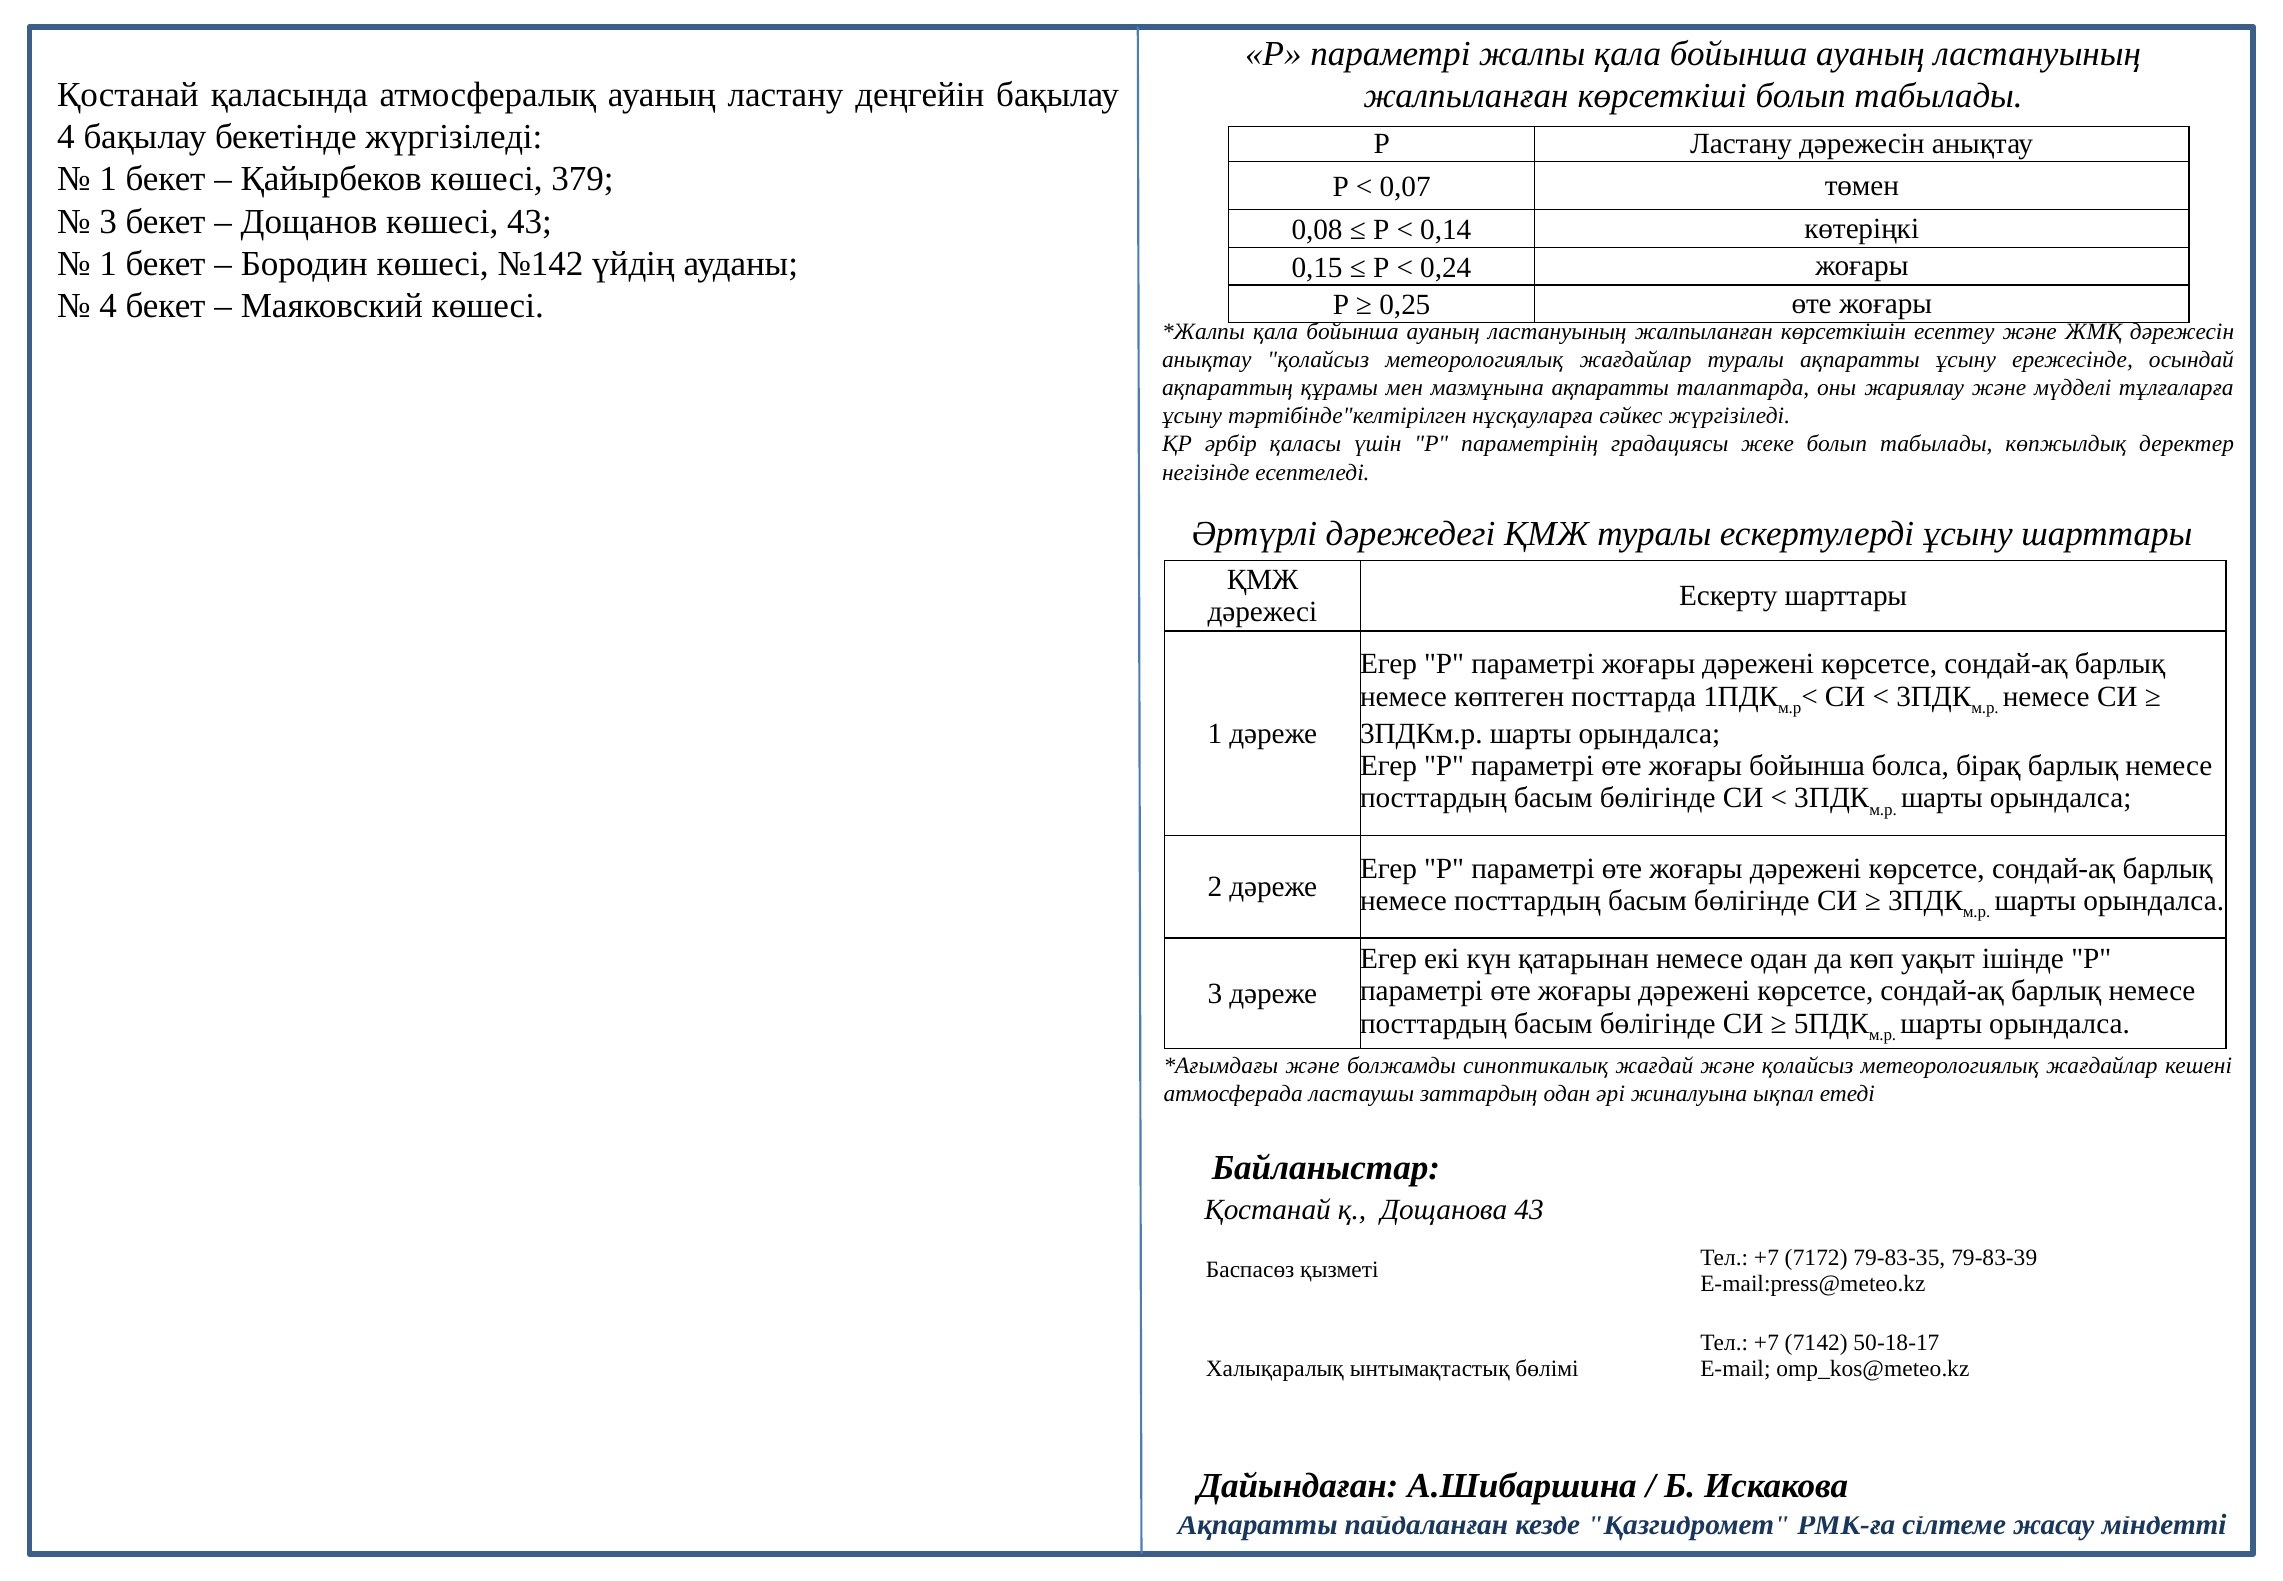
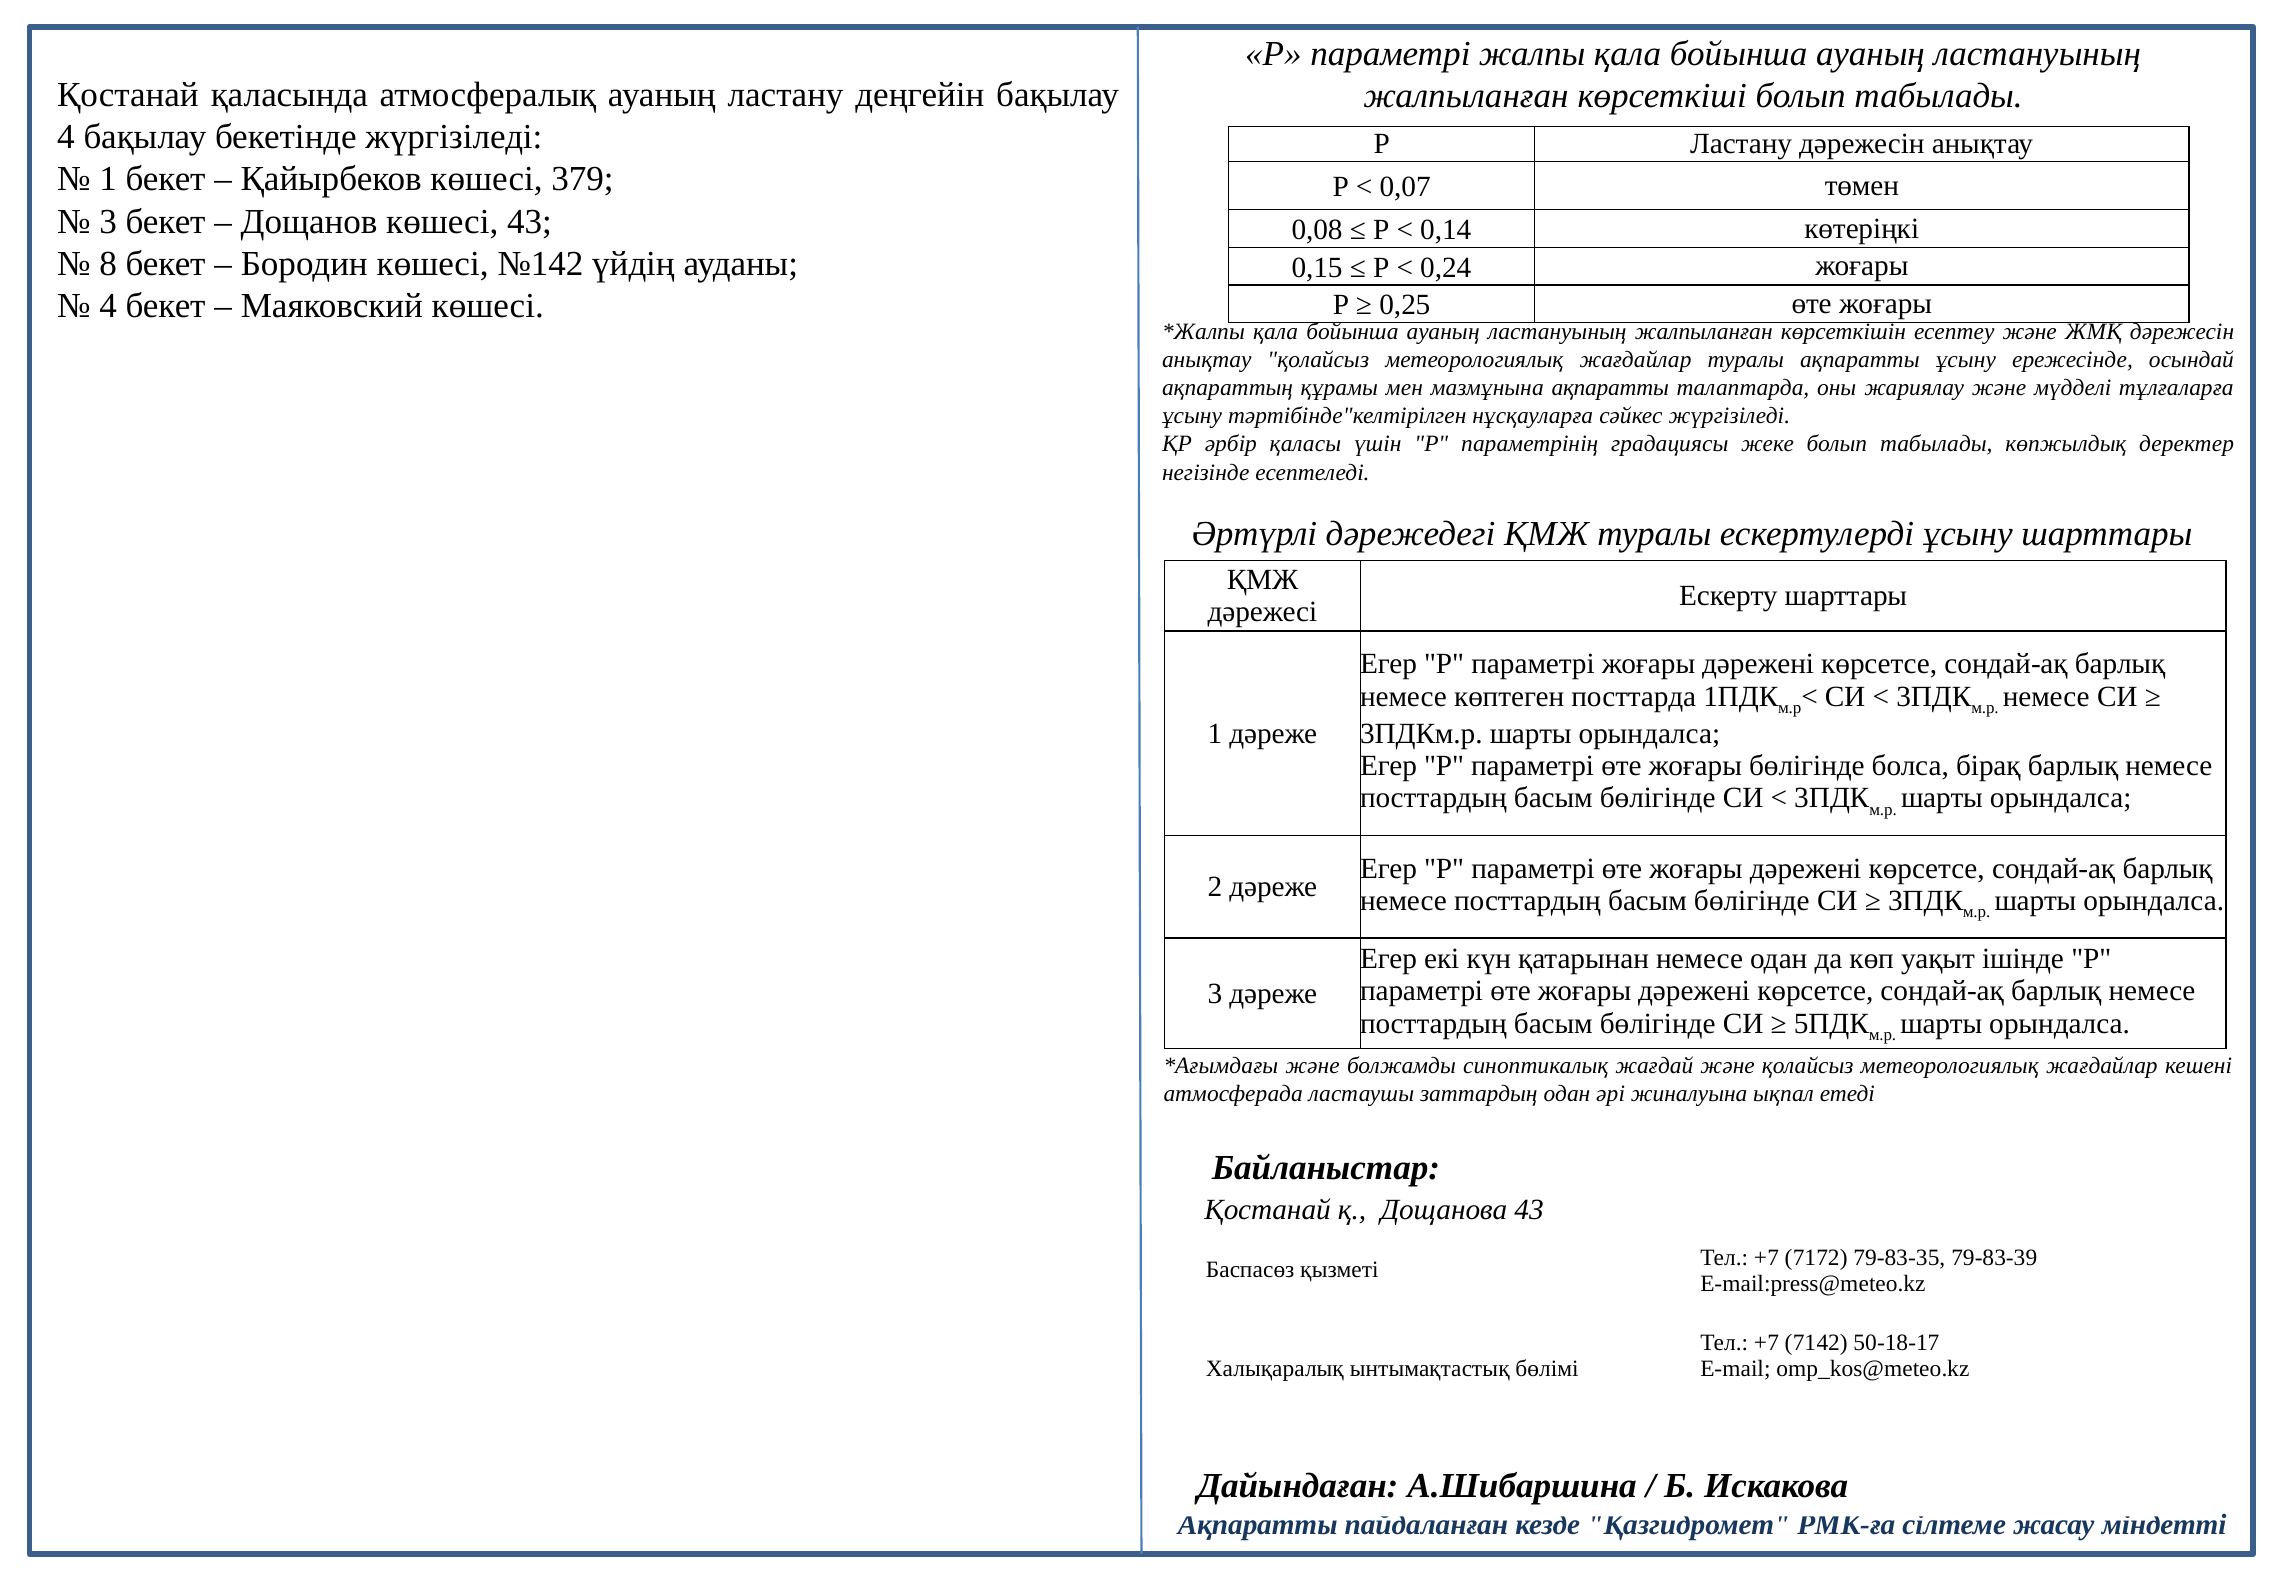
1: 1 -> 8 (108, 264)
жоғары бойынша: бойынша -> бөлігінде (1807, 765)
